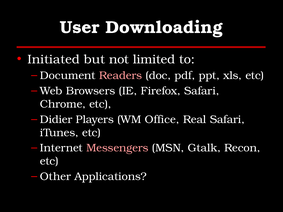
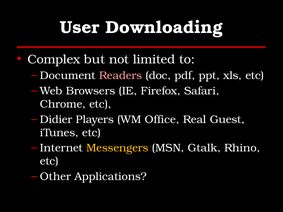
Initiated: Initiated -> Complex (54, 59)
Real Safari: Safari -> Guest (227, 120)
Messengers colour: pink -> yellow (117, 148)
Recon: Recon -> Rhino (242, 148)
